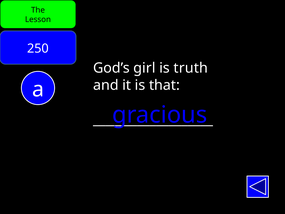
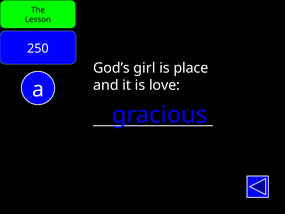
truth: truth -> place (191, 68)
that: that -> love (165, 85)
